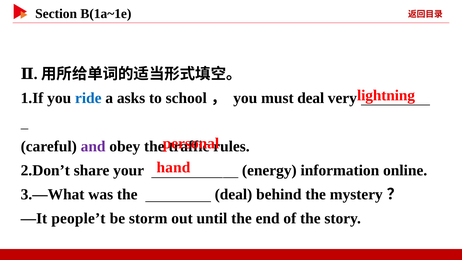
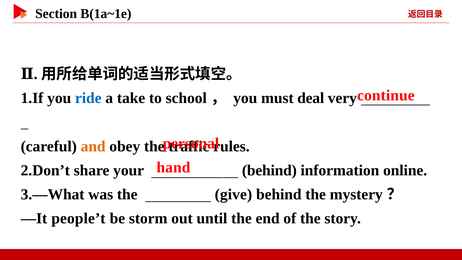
lightning: lightning -> continue (386, 95)
asks: asks -> take (131, 98)
and colour: purple -> orange (93, 146)
your energy: energy -> behind (269, 170)
the deal: deal -> give (233, 194)
